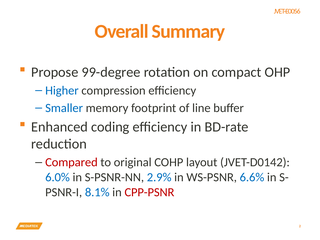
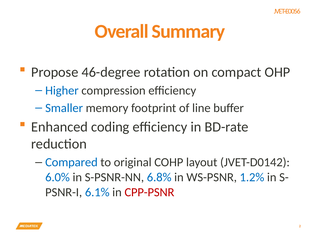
99-degree: 99-degree -> 46-degree (111, 72)
Compared colour: red -> blue (71, 162)
2.9%: 2.9% -> 6.8% (159, 177)
6.6%: 6.6% -> 1.2% (252, 177)
8.1%: 8.1% -> 6.1% (97, 192)
